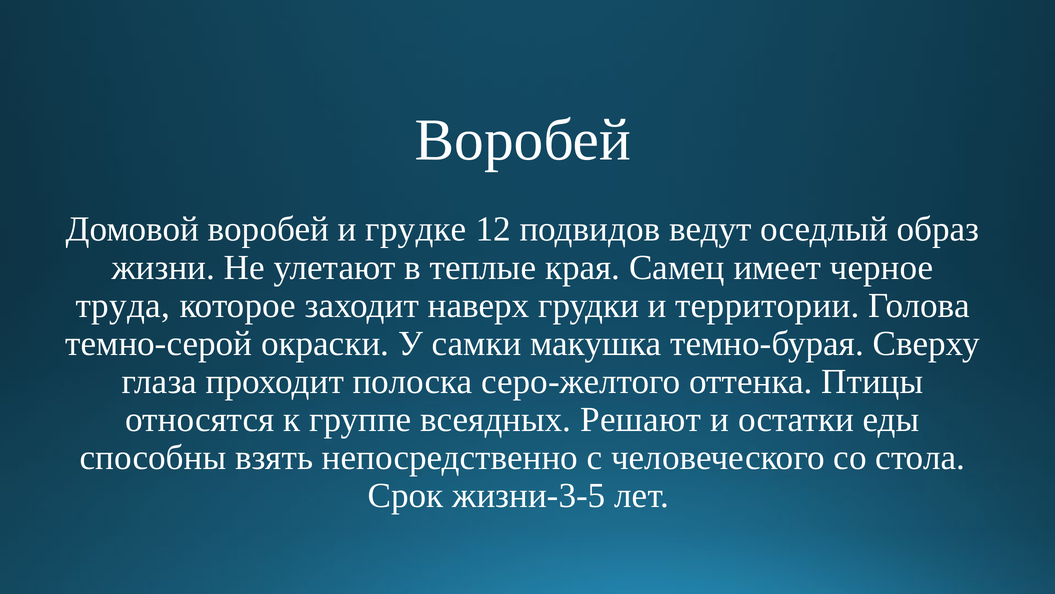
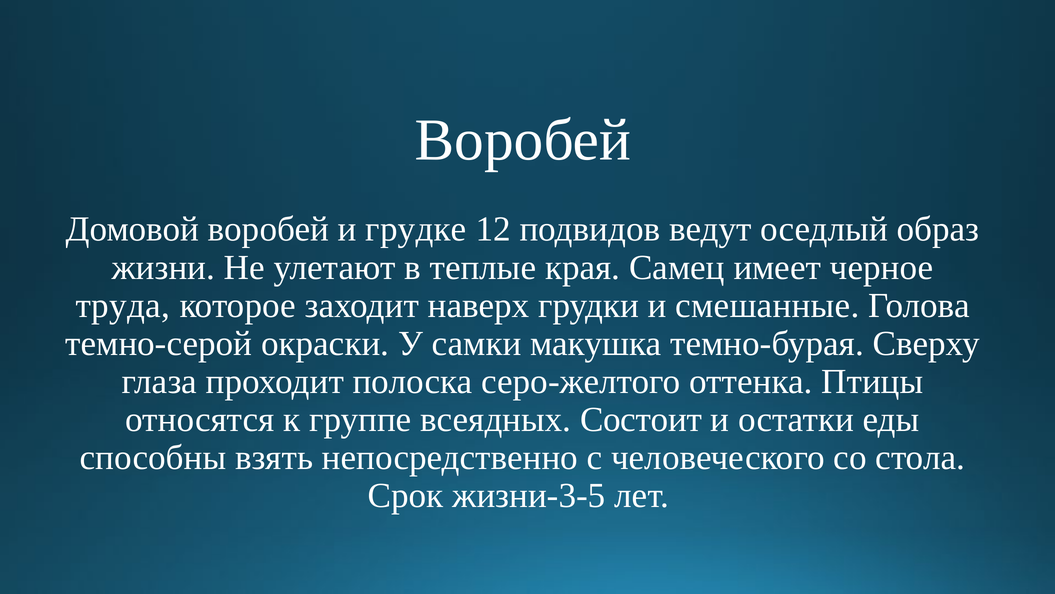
территории: территории -> смешанные (767, 305)
Решают: Решают -> Состоит (641, 419)
